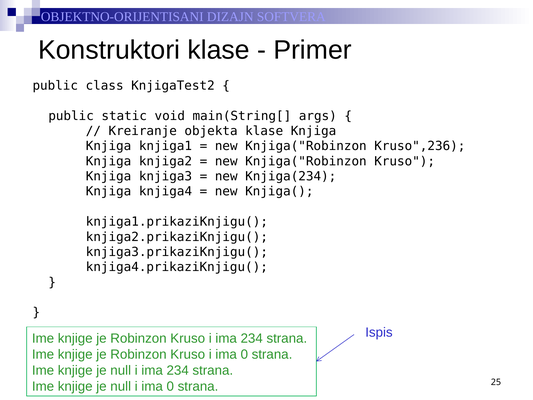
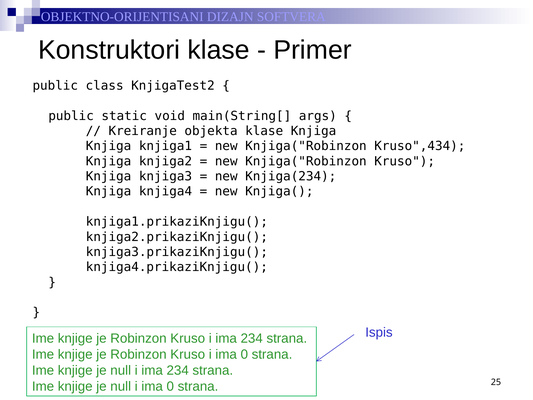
Kruso",236: Kruso",236 -> Kruso",434 (420, 146)
